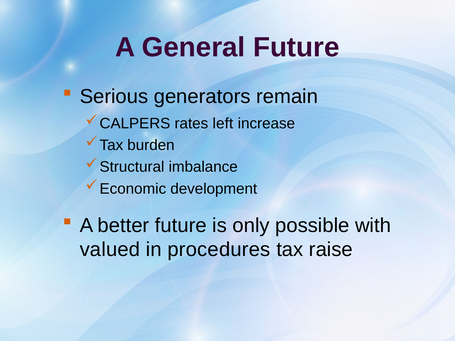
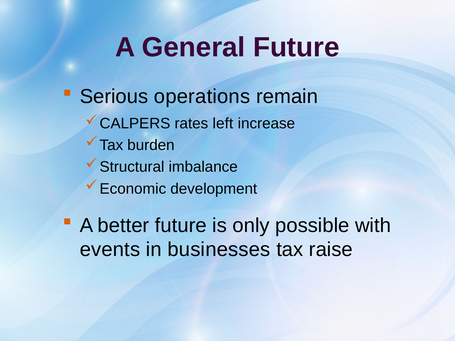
generators: generators -> operations (202, 97)
valued: valued -> events (110, 250)
procedures: procedures -> businesses (219, 250)
